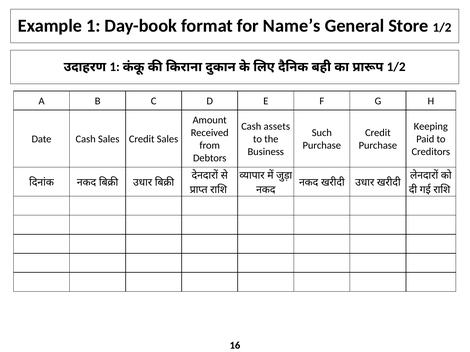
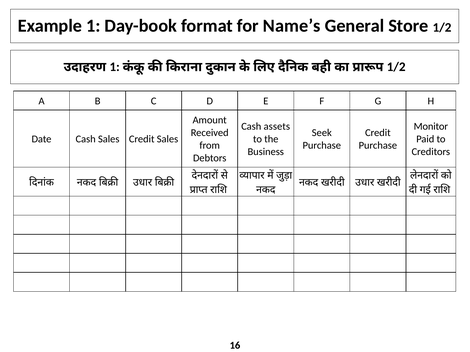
Keeping: Keeping -> Monitor (431, 126)
Such: Such -> Seek (322, 133)
